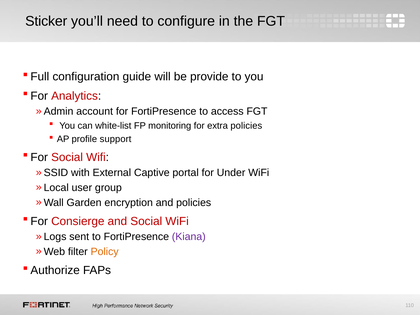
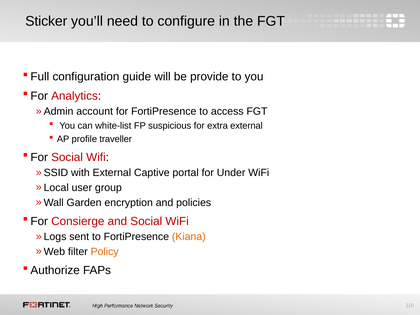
monitoring: monitoring -> suspicious (170, 126)
extra policies: policies -> external (246, 126)
support: support -> traveller (116, 139)
Kiana colour: purple -> orange (189, 237)
